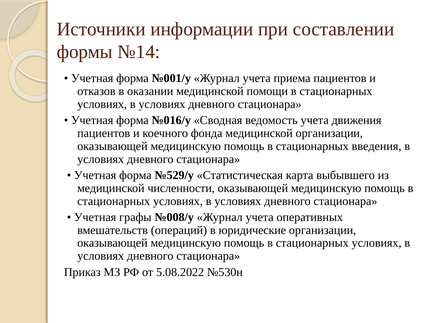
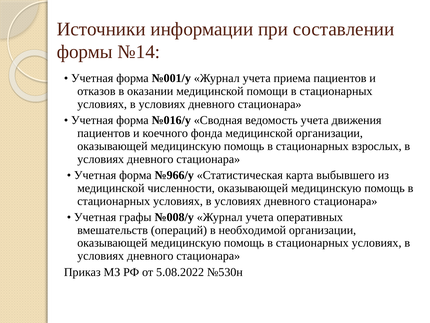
введения: введения -> взрослых (377, 146)
№529/у: №529/у -> №966/у (174, 175)
юридические: юридические -> необходимой (252, 230)
